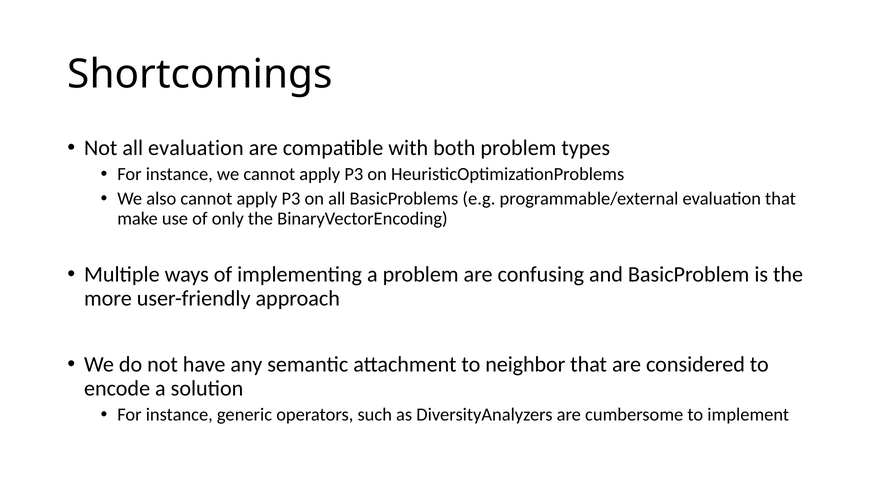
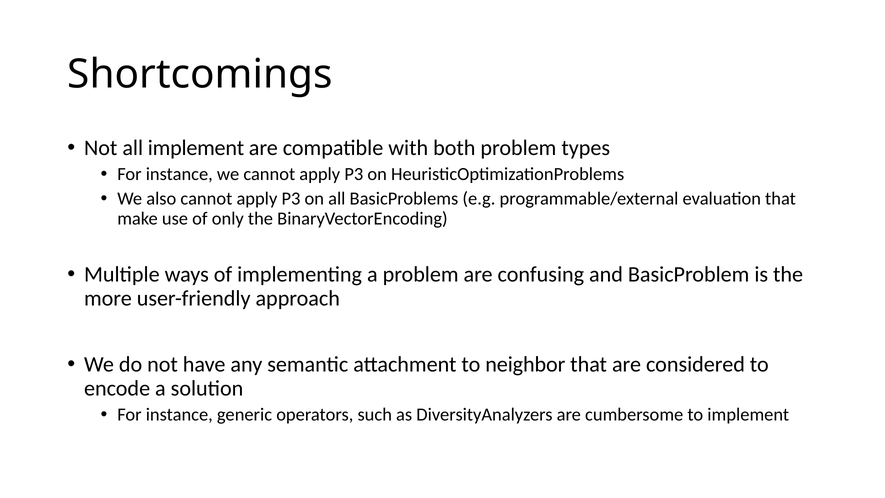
all evaluation: evaluation -> implement (196, 148)
